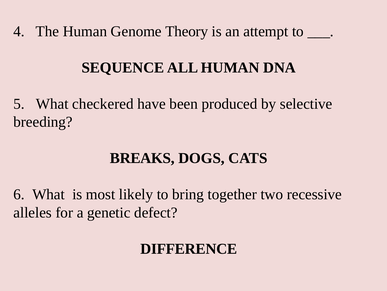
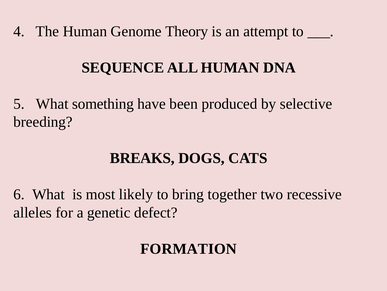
checkered: checkered -> something (103, 104)
DIFFERENCE: DIFFERENCE -> FORMATION (189, 248)
